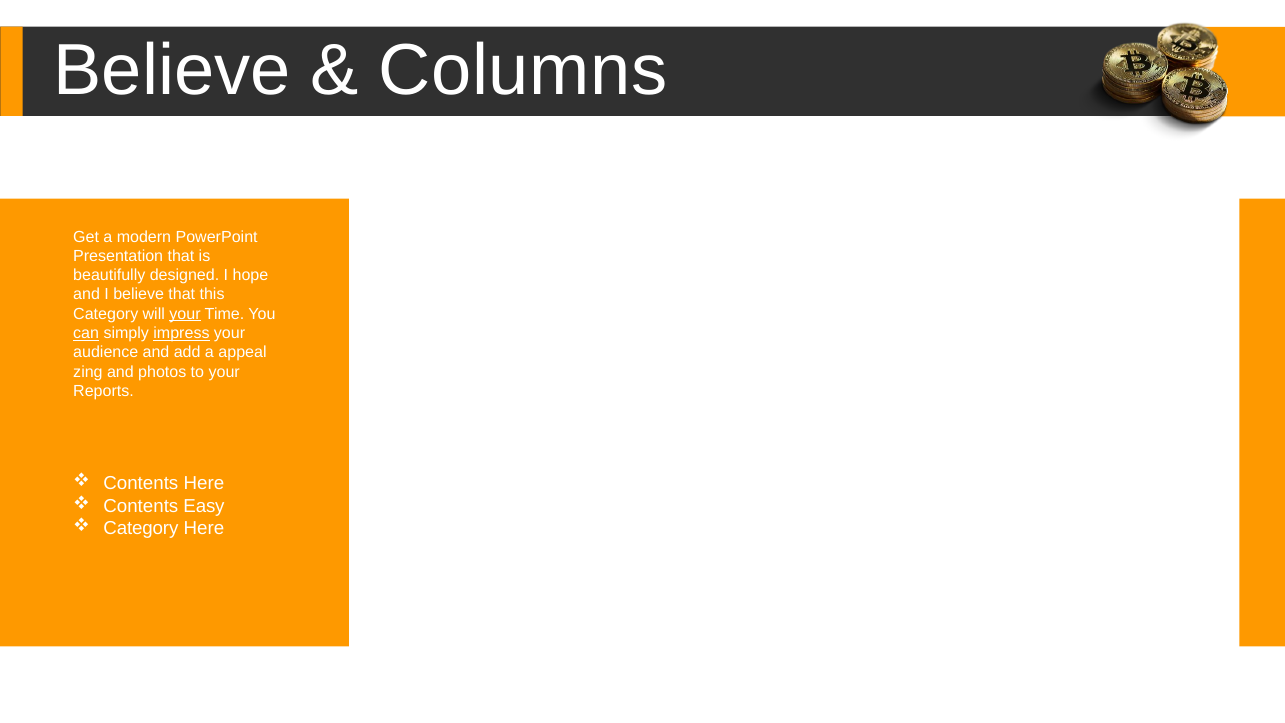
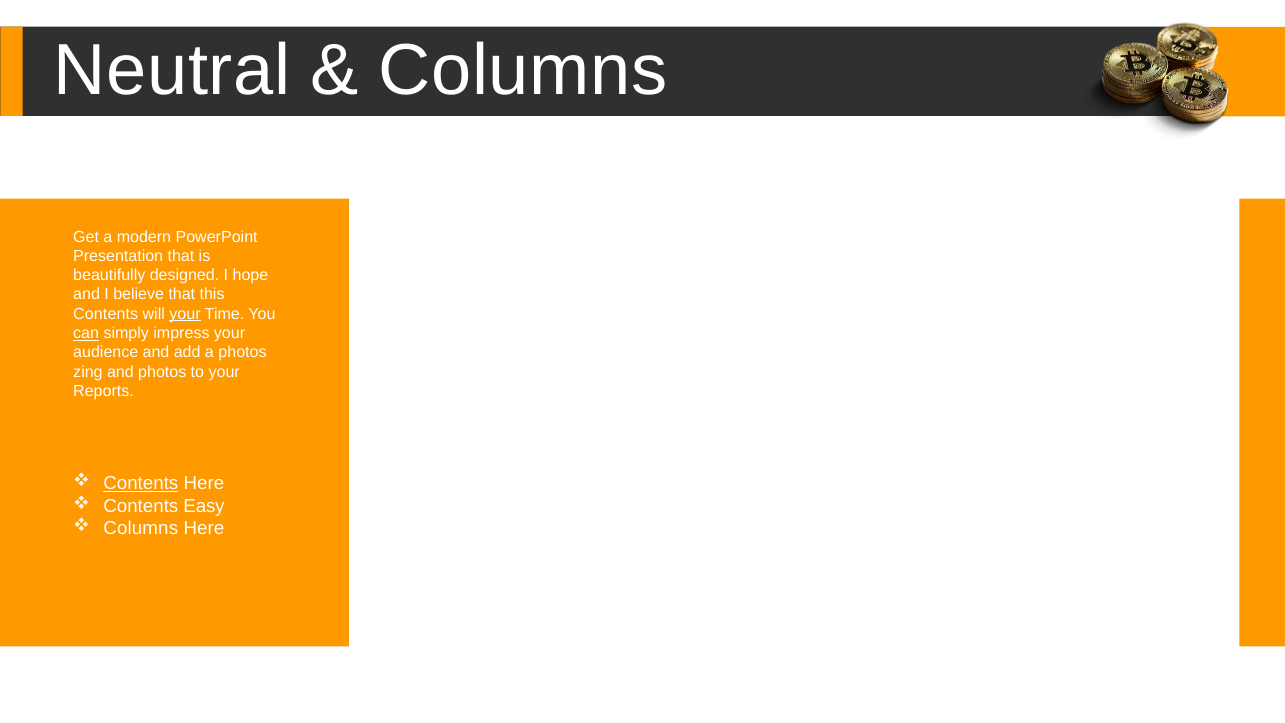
Believe: Believe -> Neutral (172, 71)
Category: Category -> Contents (106, 314)
impress underline: present -> none (181, 333)
a appeal: appeal -> photos (243, 352)
Contents underline: none -> present (141, 483)
Category: Category -> Columns (141, 528)
